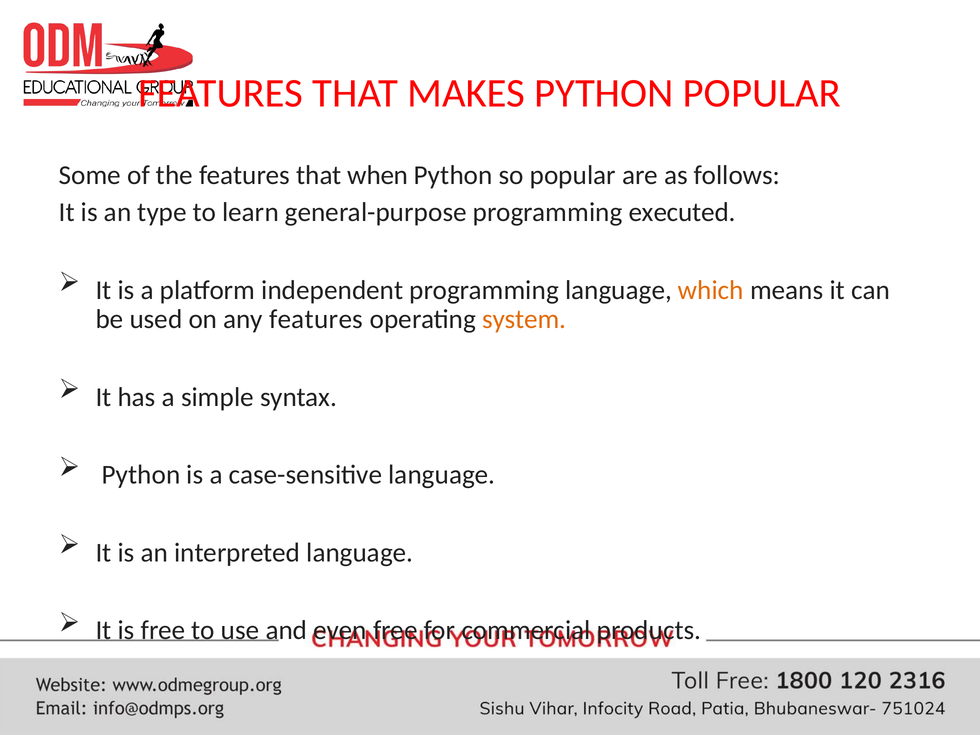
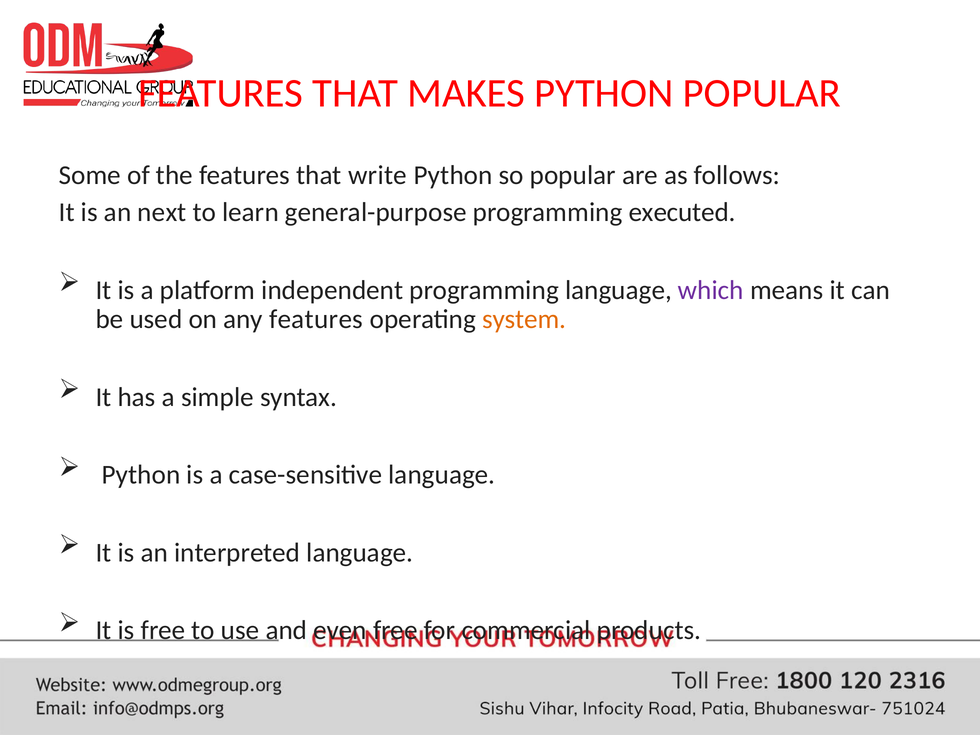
when: when -> write (377, 175)
type: type -> next (162, 212)
which colour: orange -> purple (711, 290)
